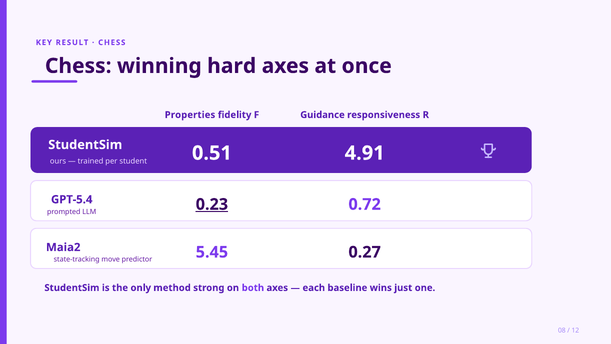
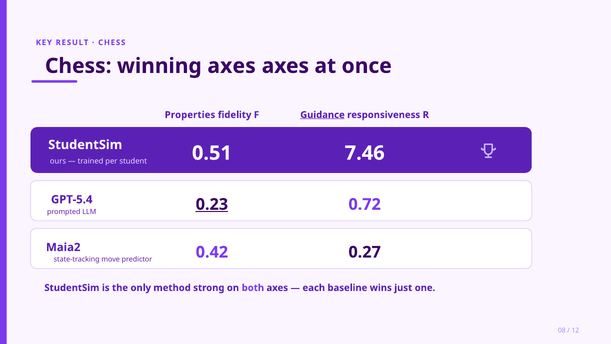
winning hard: hard -> axes (232, 66)
Guidance underline: none -> present (322, 115)
4.91: 4.91 -> 7.46 (365, 153)
5.45: 5.45 -> 0.42 (212, 252)
